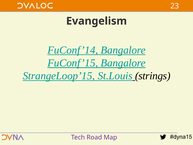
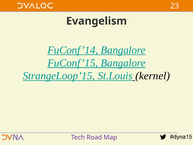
strings: strings -> kernel (153, 76)
